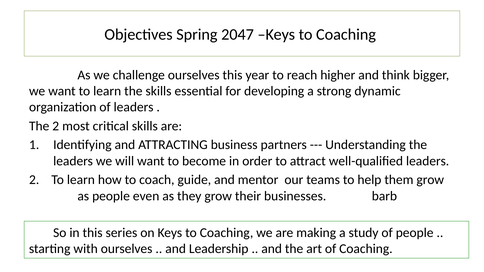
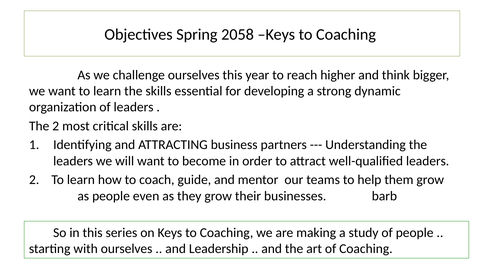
2047: 2047 -> 2058 (238, 35)
